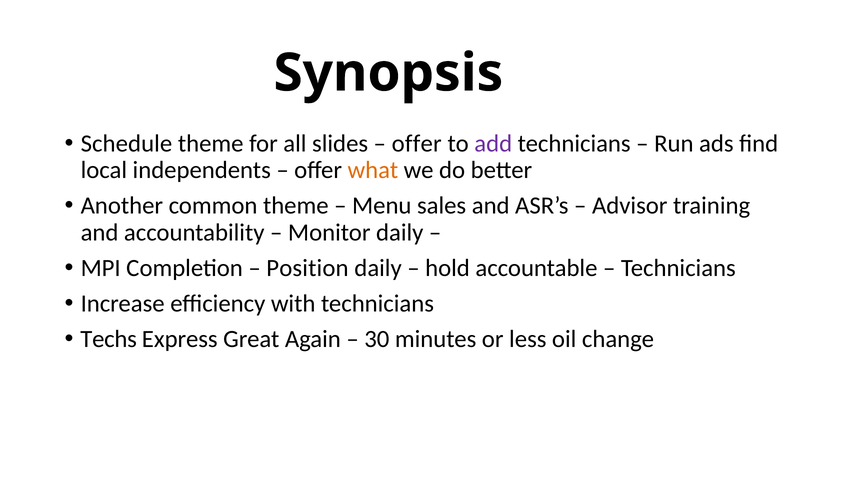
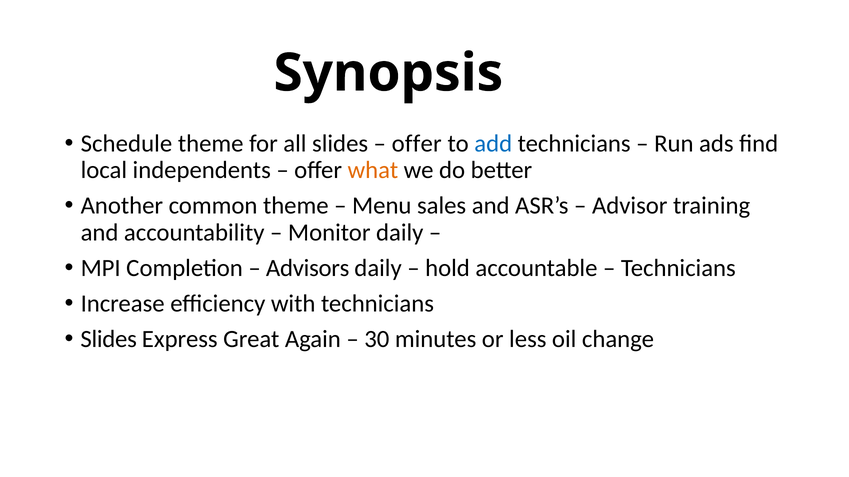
add colour: purple -> blue (493, 144)
Position: Position -> Advisors (308, 268)
Techs: Techs -> Slides (109, 339)
